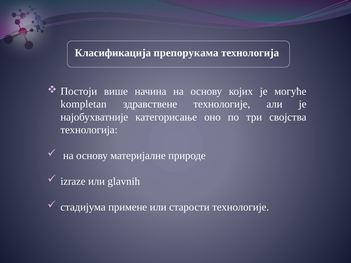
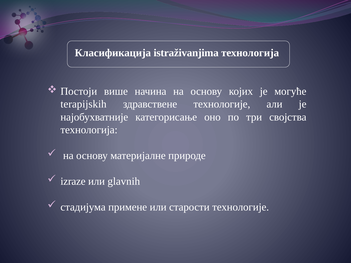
препорукама: препорукама -> istraživanjima (186, 53)
kompletan: kompletan -> terapijskih (84, 104)
